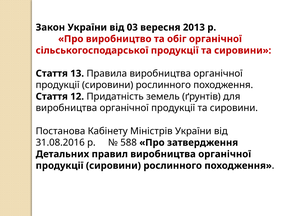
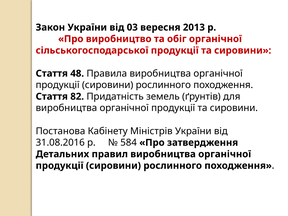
13: 13 -> 48 (77, 73)
12: 12 -> 82 (77, 97)
588: 588 -> 584 (129, 143)
